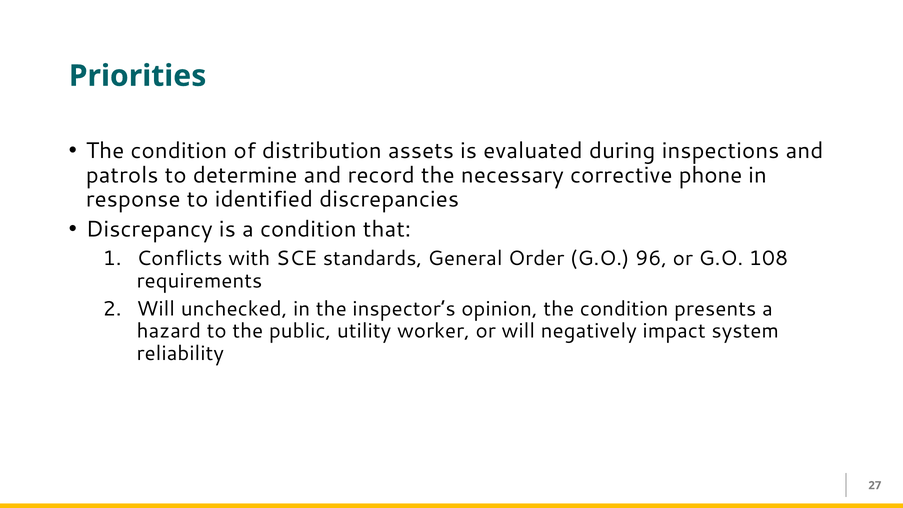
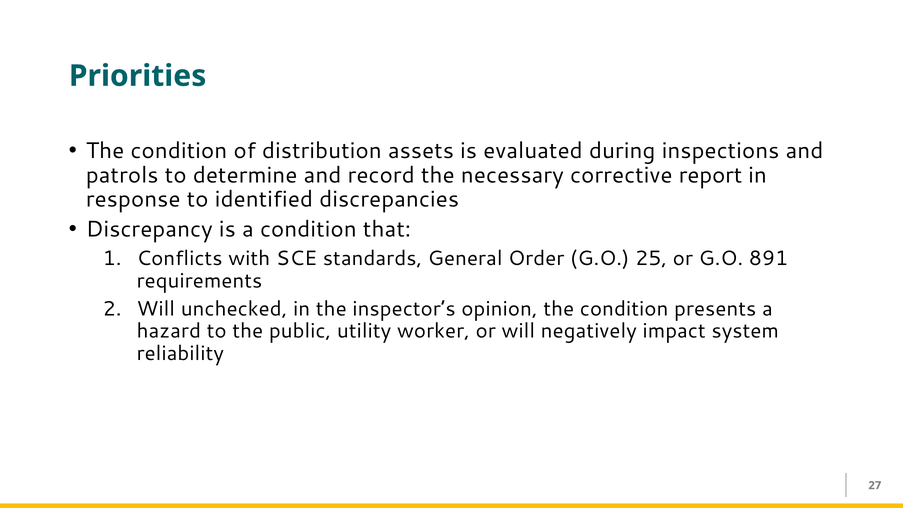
phone: phone -> report (711, 175)
96: 96 -> 25 (651, 258)
108: 108 -> 891 (769, 258)
